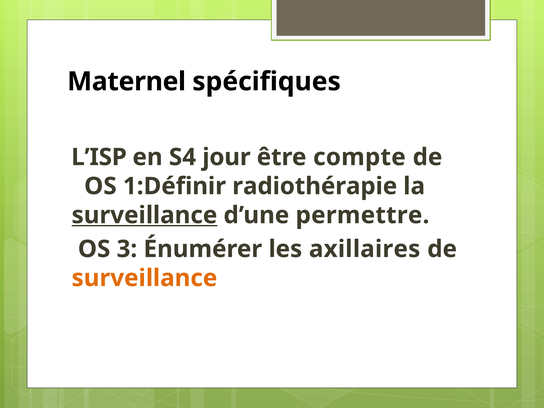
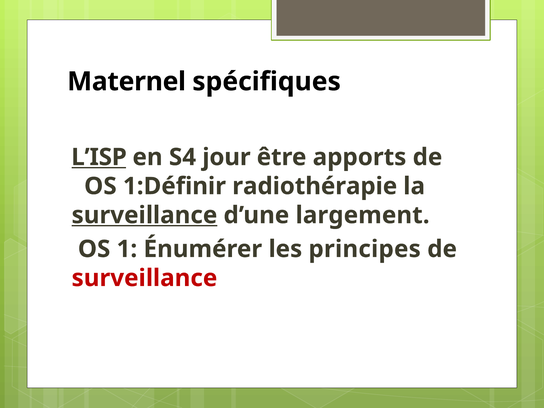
L’ISP underline: none -> present (99, 157)
compte: compte -> apports (360, 157)
permettre: permettre -> largement (363, 215)
3: 3 -> 1 (127, 249)
axillaires: axillaires -> principes (365, 249)
surveillance colour: orange -> red (144, 278)
